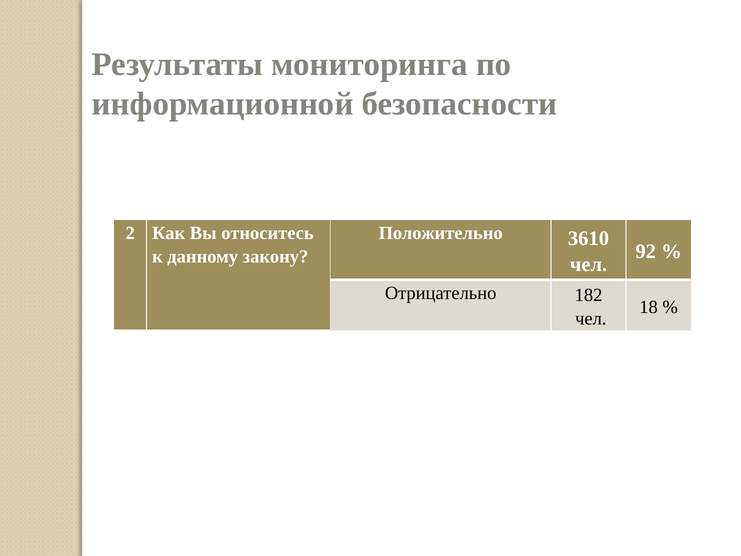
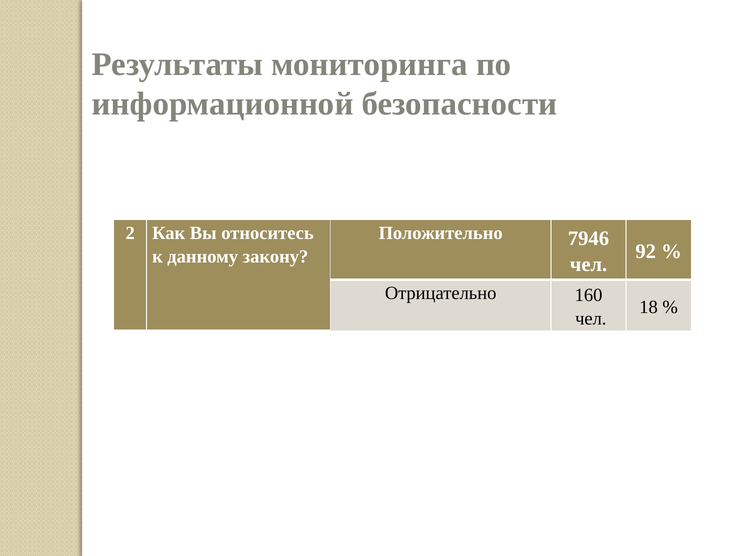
3610: 3610 -> 7946 (588, 238)
182: 182 -> 160 (589, 295)
